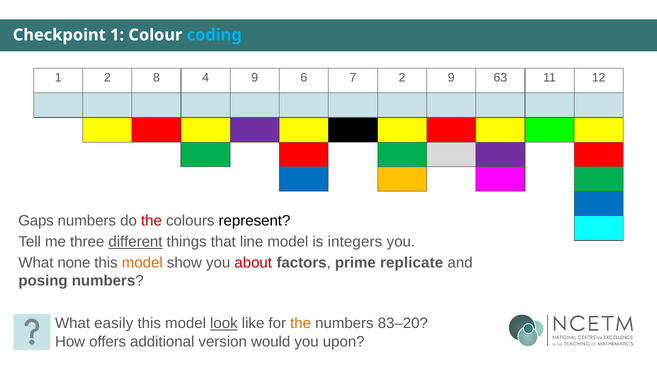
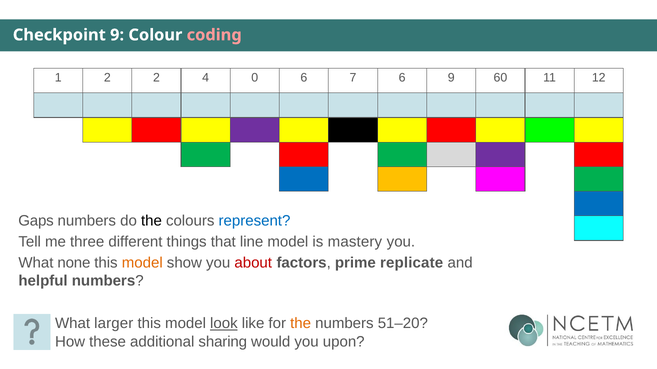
Checkpoint 1: 1 -> 9 (117, 35)
coding colour: light blue -> pink (214, 35)
2 8: 8 -> 2 (156, 78)
4 9: 9 -> 0 (255, 78)
7 2: 2 -> 6 (402, 78)
63: 63 -> 60 (500, 78)
the colour: red -> black (151, 221)
represent colour: black -> blue (254, 221)
different underline: present -> none (135, 242)
integers: integers -> mastery (355, 242)
posing: posing -> helpful (43, 281)
easily: easily -> larger (114, 324)
83–20: 83–20 -> 51–20 (403, 324)
offers: offers -> these (108, 342)
version: version -> sharing (223, 342)
